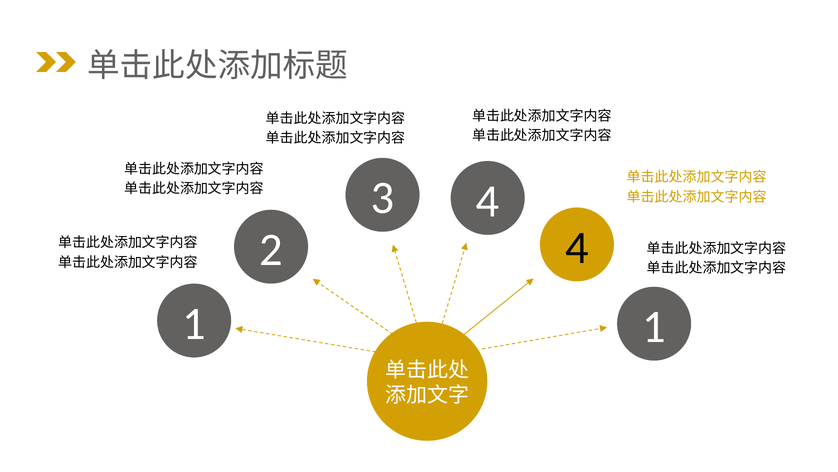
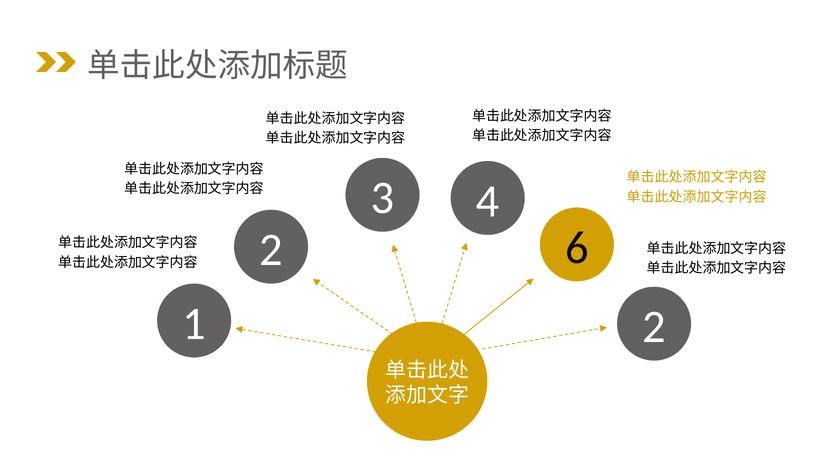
2 4: 4 -> 6 (577, 247)
1 1: 1 -> 2 (654, 327)
